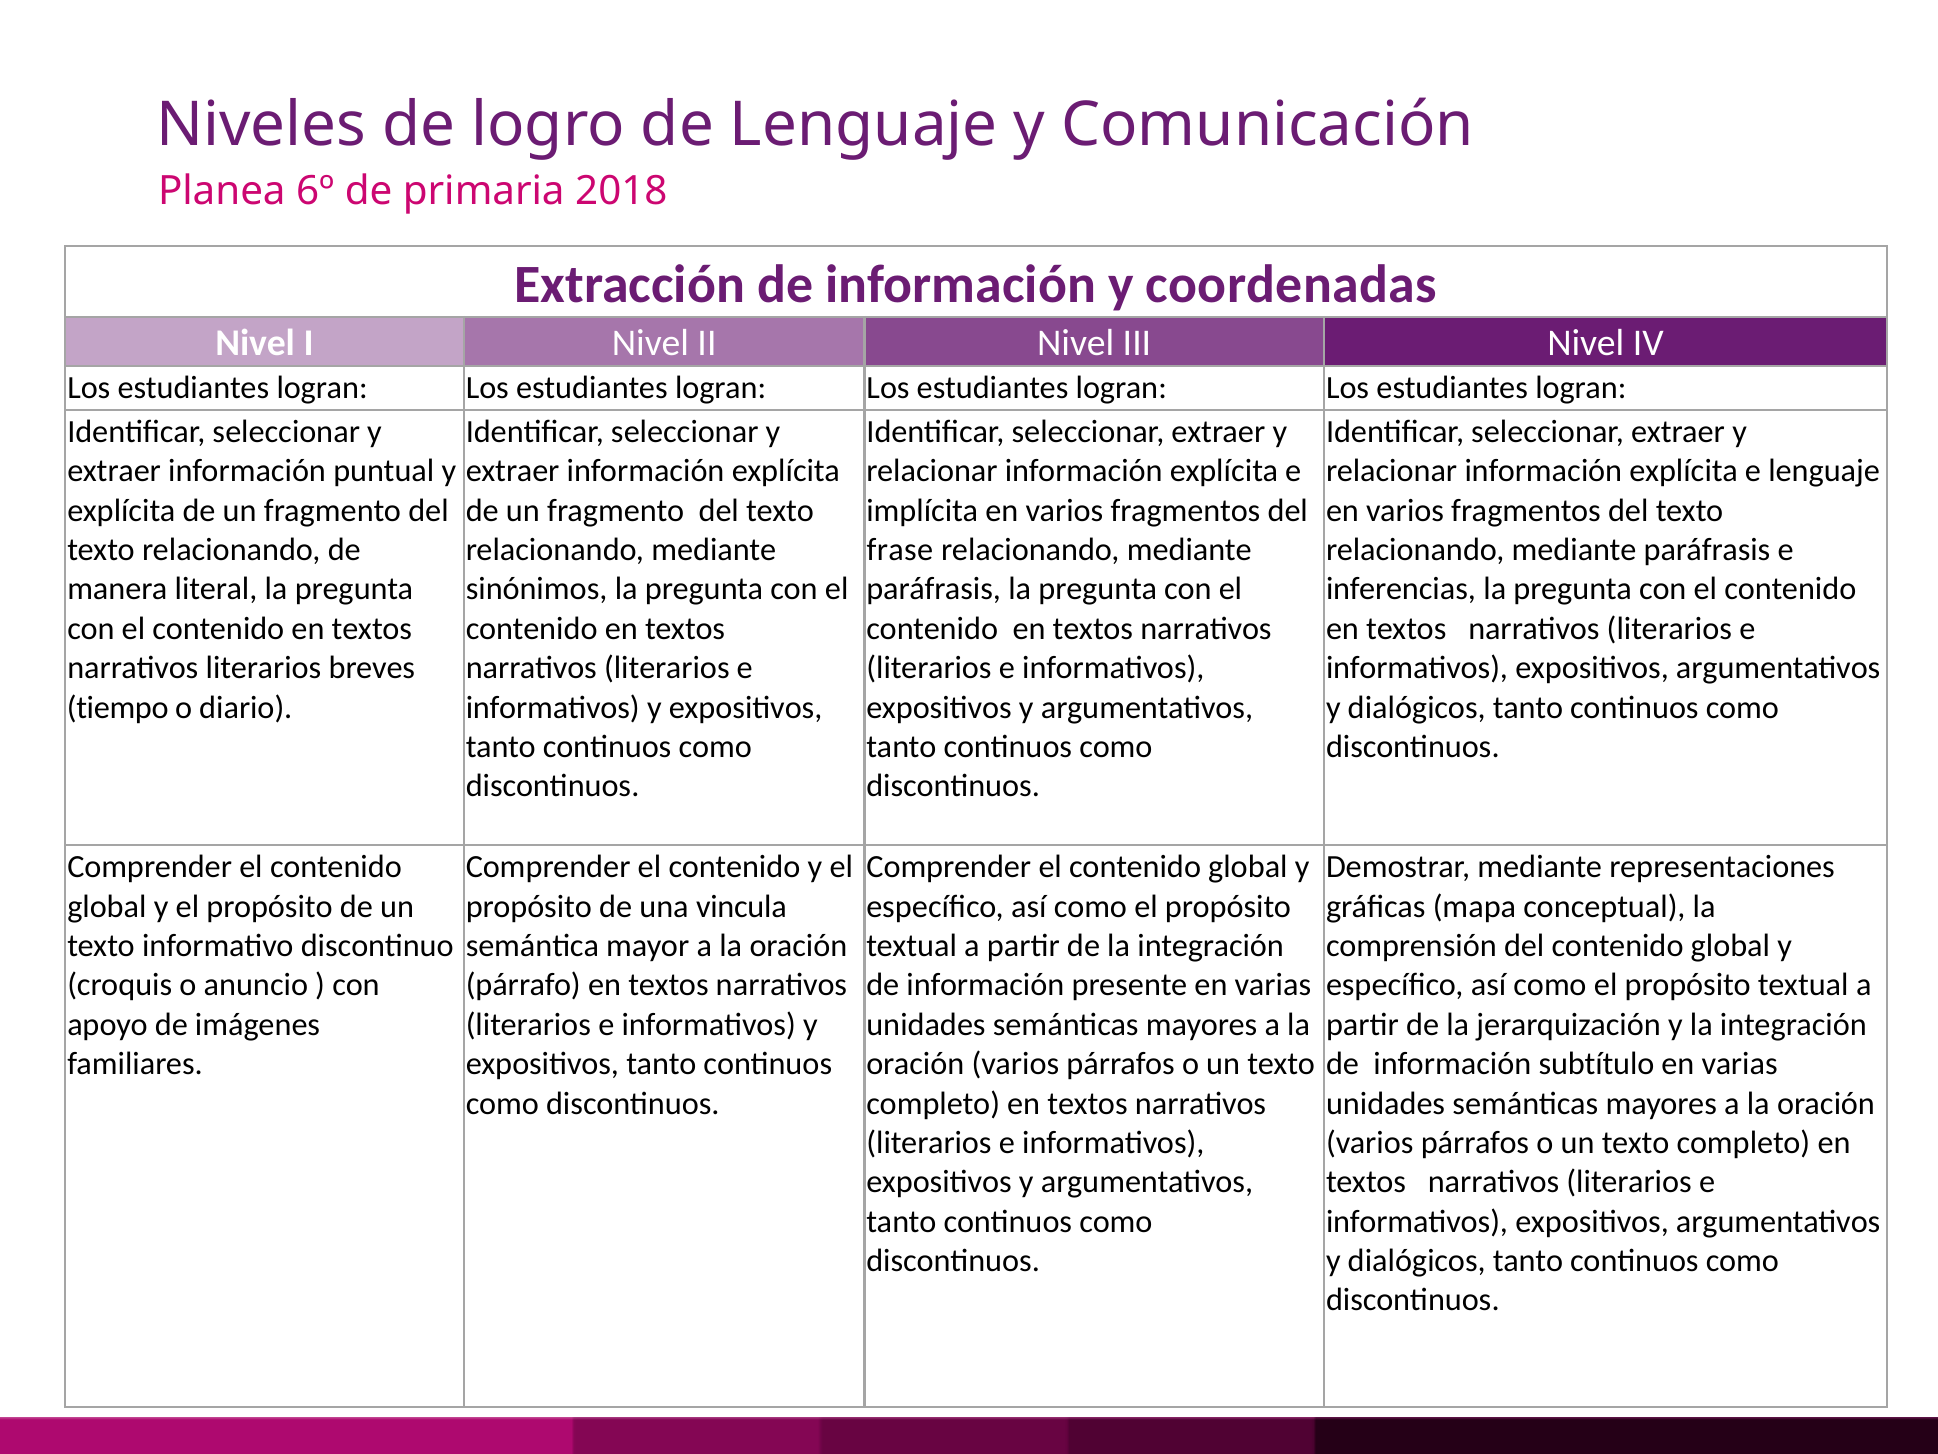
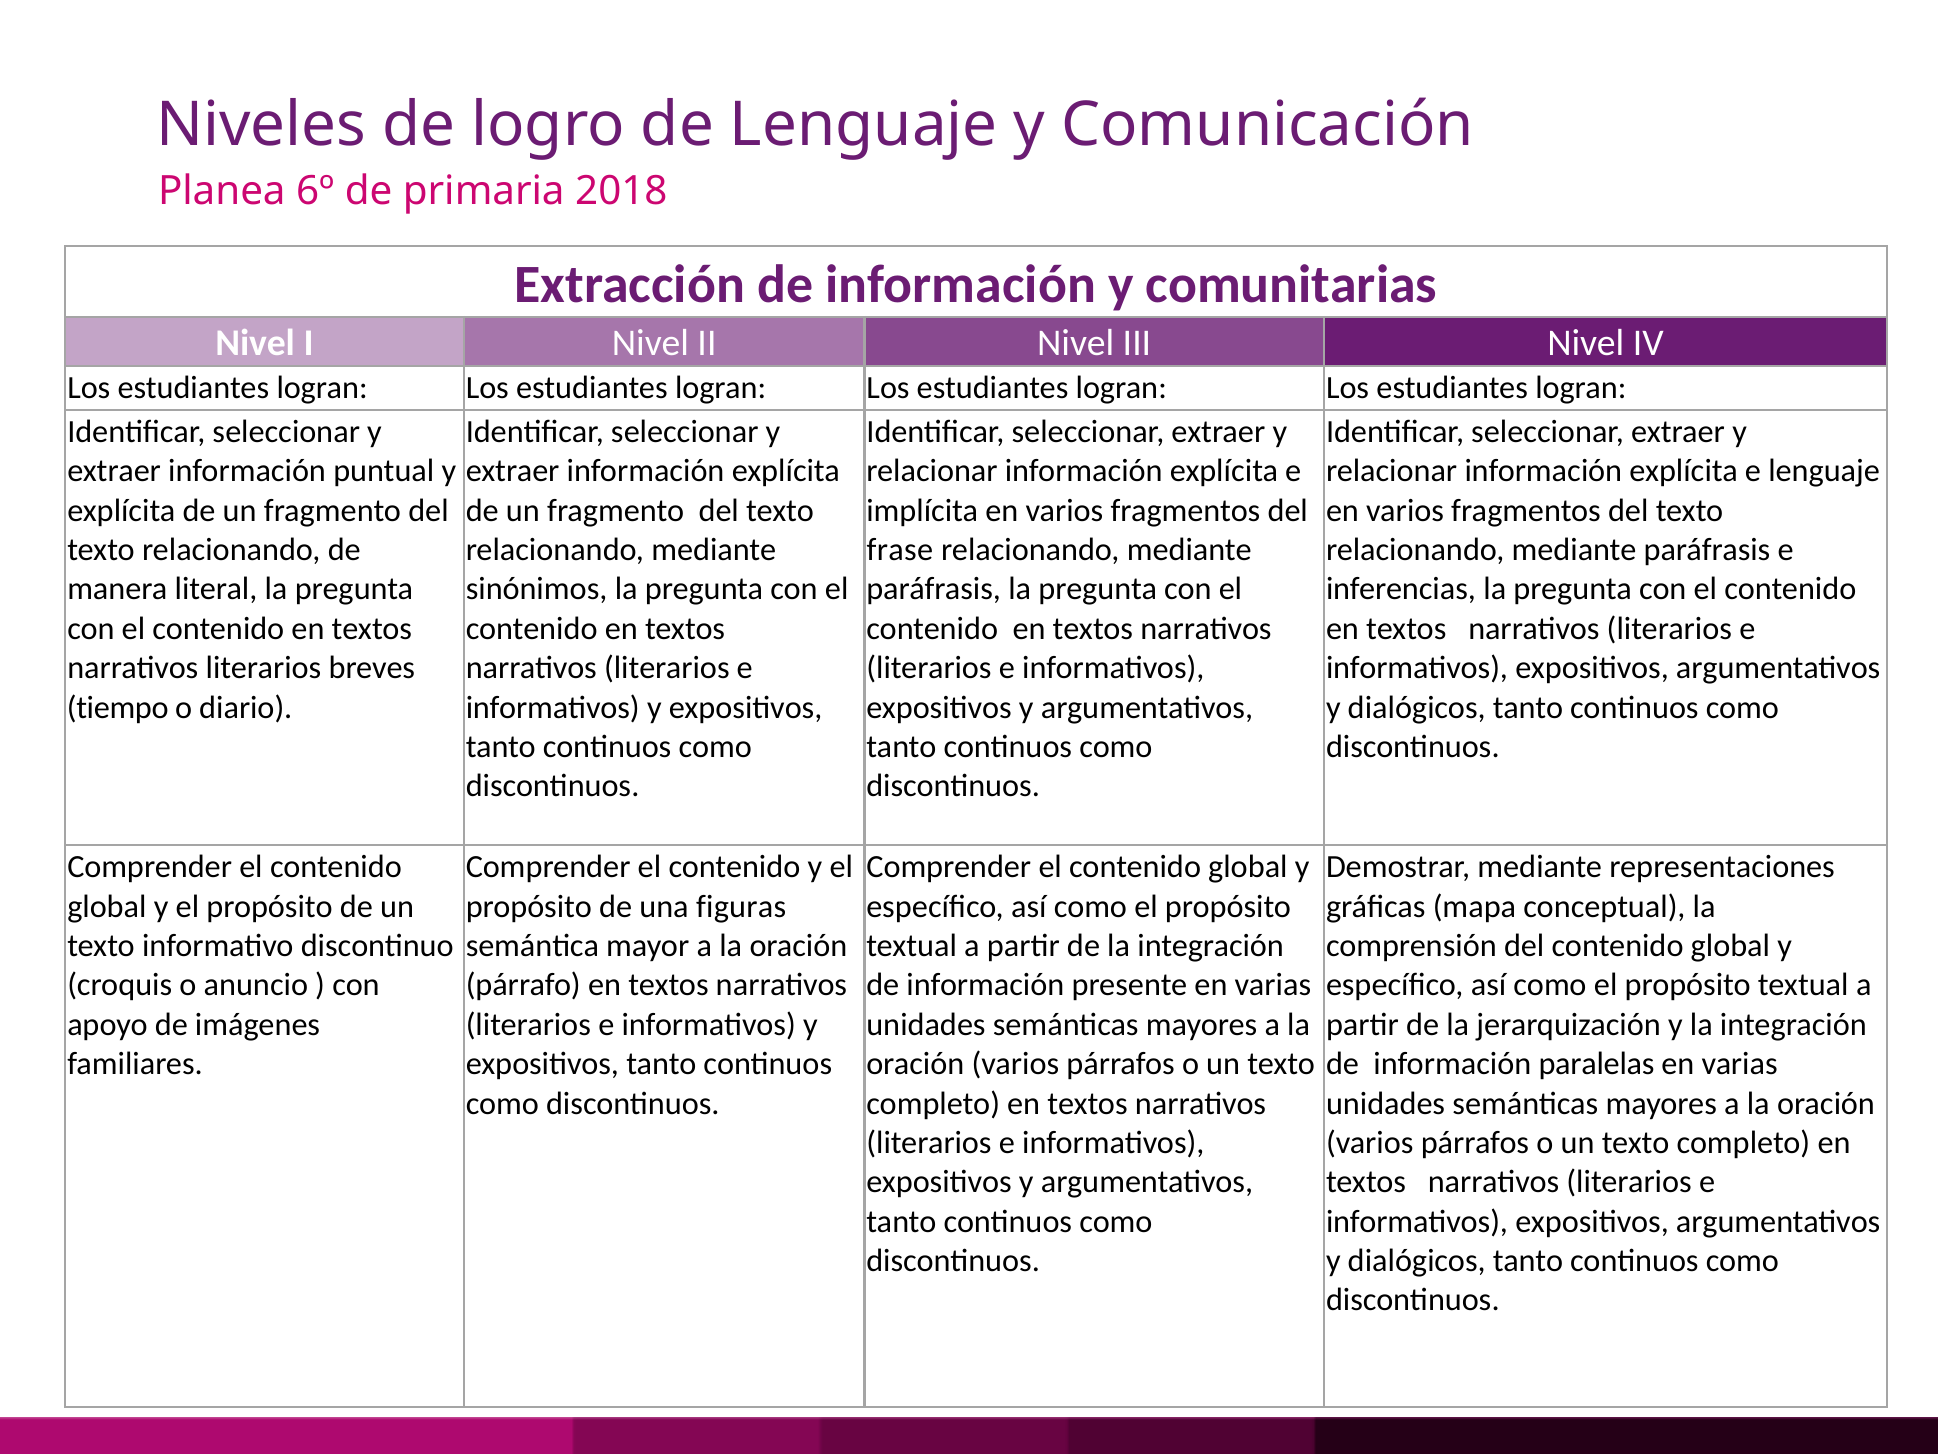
coordenadas: coordenadas -> comunitarias (1292, 284)
vincula: vincula -> figuras (741, 906)
subtítulo: subtítulo -> paralelas (1596, 1064)
